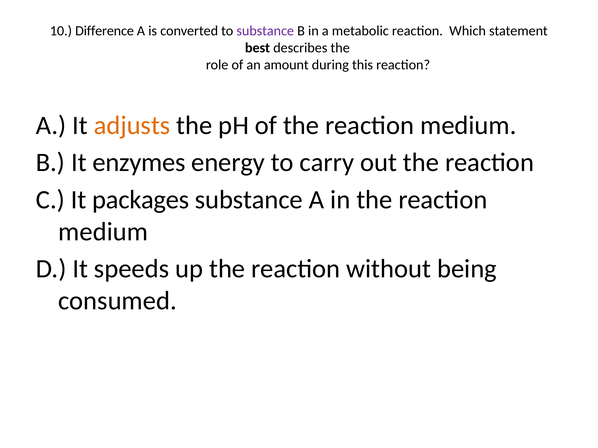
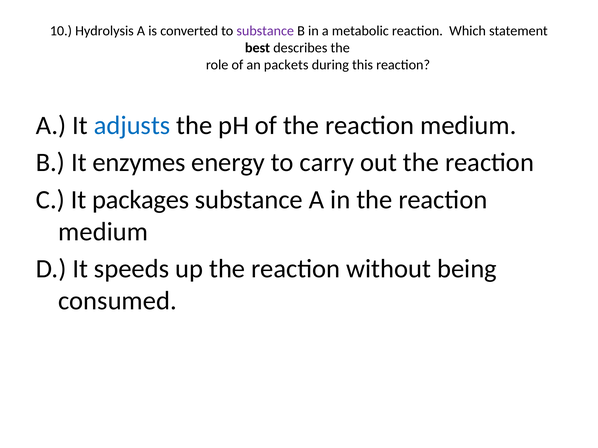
Difference: Difference -> Hydrolysis (104, 31)
amount: amount -> packets (286, 65)
adjusts colour: orange -> blue (132, 125)
